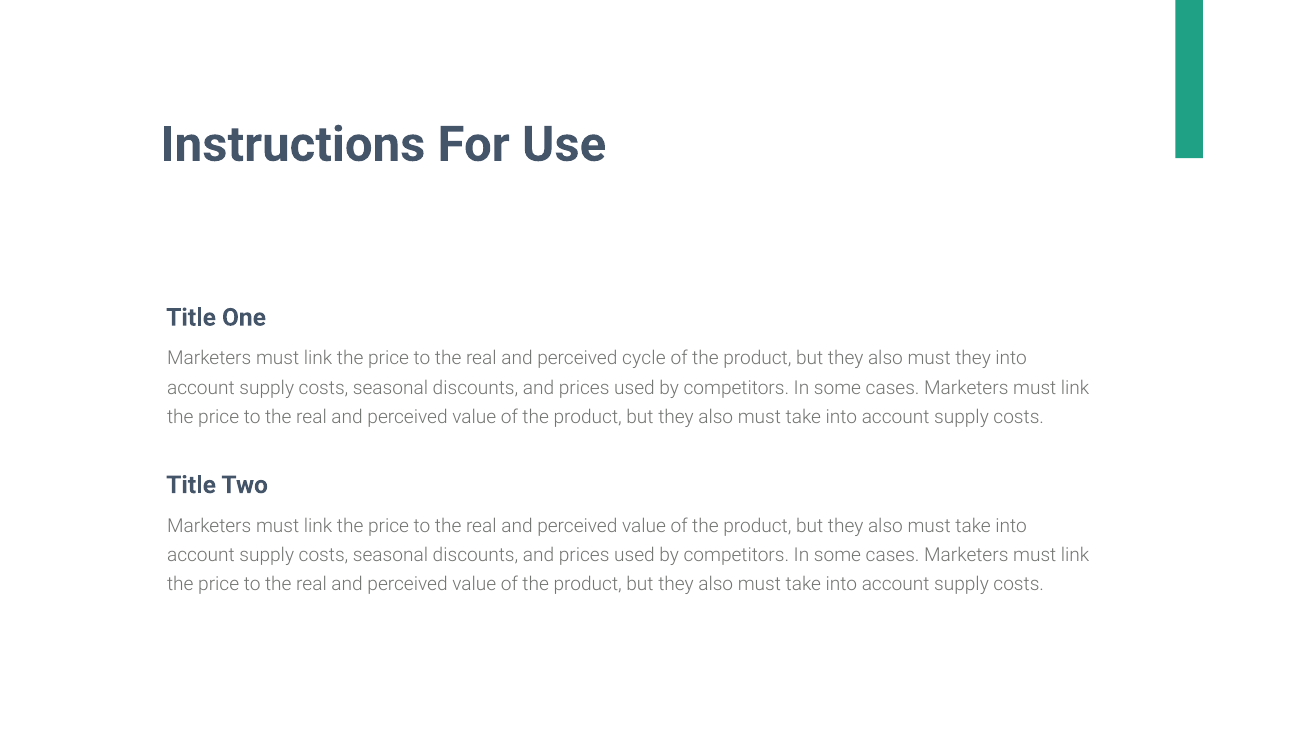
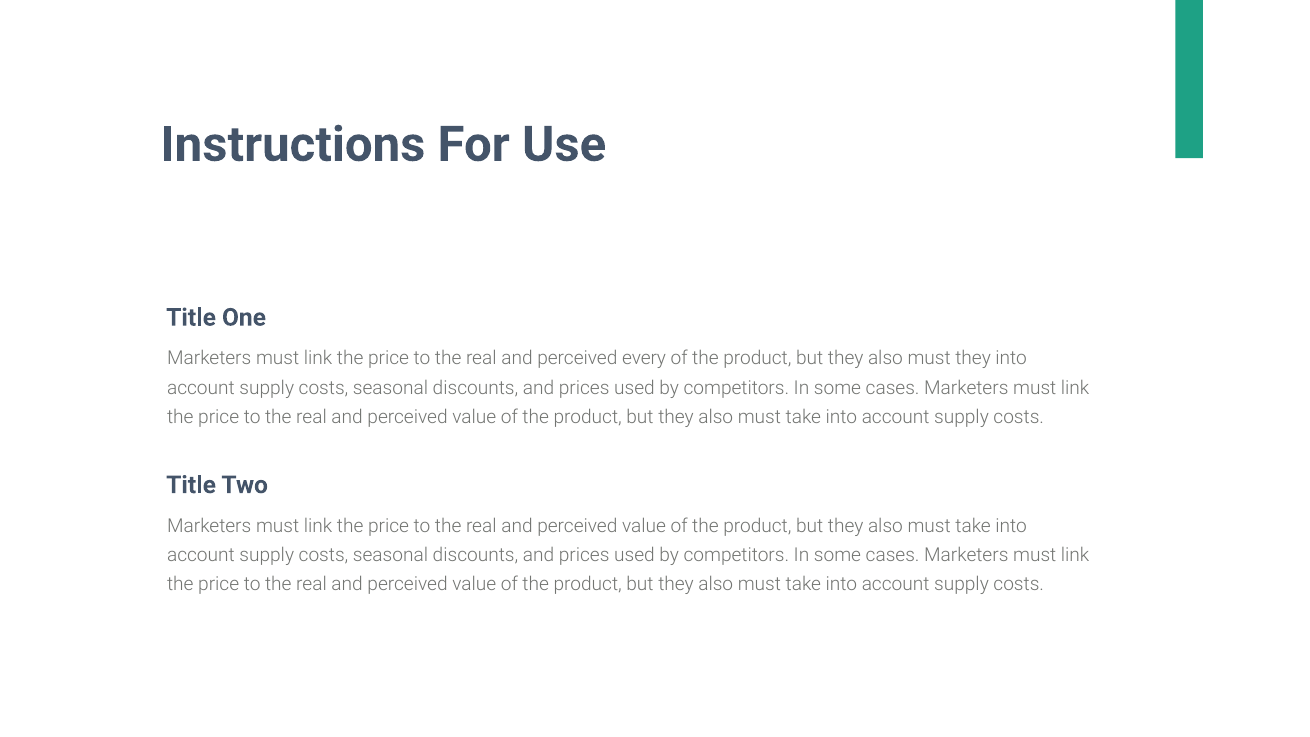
cycle: cycle -> every (644, 358)
